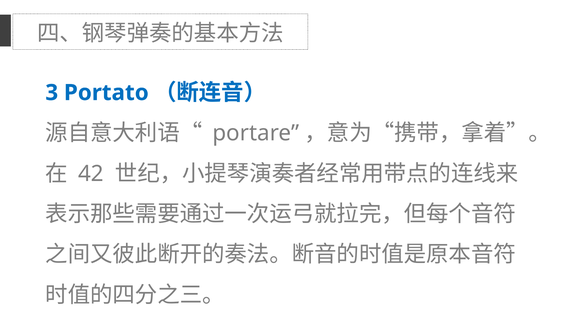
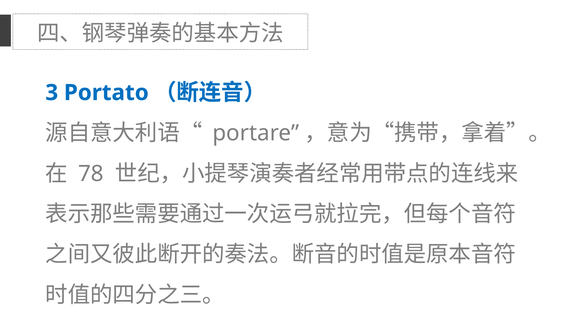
42: 42 -> 78 (91, 173)
